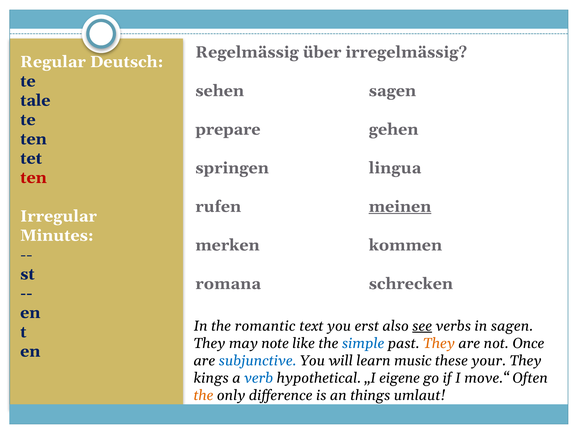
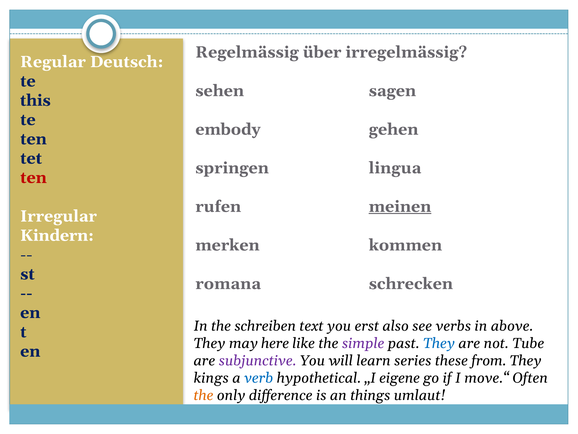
tale: tale -> this (35, 100)
prepare: prepare -> embody (228, 129)
Minutes: Minutes -> Kindern (57, 235)
romantic: romantic -> schreiben (265, 326)
see underline: present -> none (422, 326)
in sagen: sagen -> above (512, 326)
note: note -> here (275, 343)
simple colour: blue -> purple (363, 343)
They colour: orange -> blue (439, 343)
Once: Once -> Tube (528, 343)
subjunctive colour: blue -> purple (258, 360)
music: music -> series (413, 360)
your: your -> from (489, 360)
